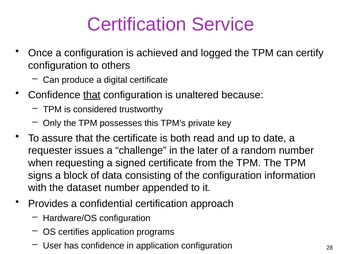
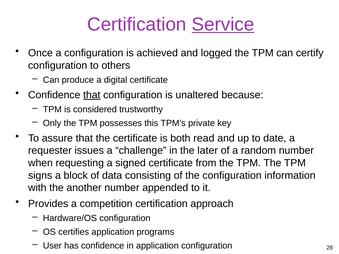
Service underline: none -> present (223, 24)
dataset: dataset -> another (84, 188)
confidential: confidential -> competition (106, 204)
